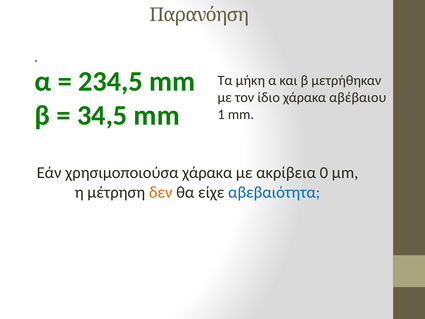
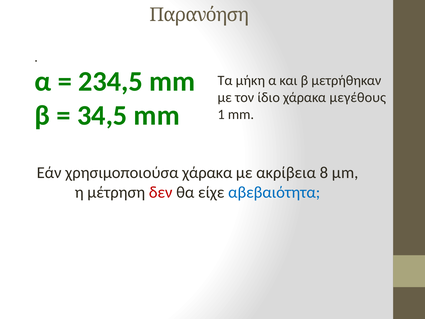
αβέβαιου: αβέβαιου -> μεγέθους (358, 98)
0: 0 -> 8 (324, 173)
δεν colour: orange -> red (161, 192)
